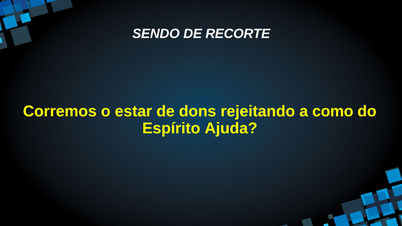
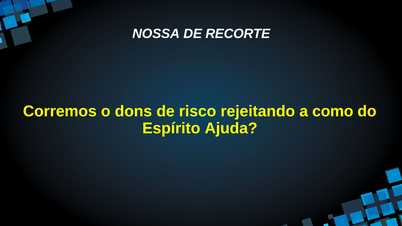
SENDO: SENDO -> NOSSA (156, 34)
estar: estar -> dons (133, 111)
dons: dons -> risco (198, 111)
